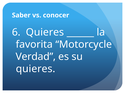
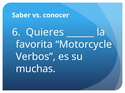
Verdad: Verdad -> Verbos (36, 57)
quieres: quieres -> muchas (36, 69)
